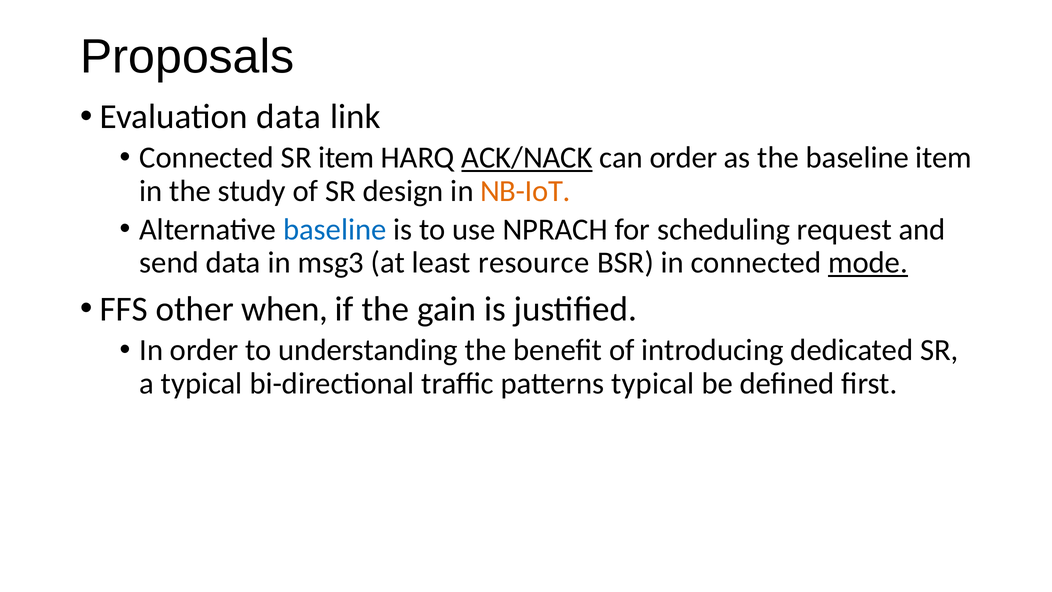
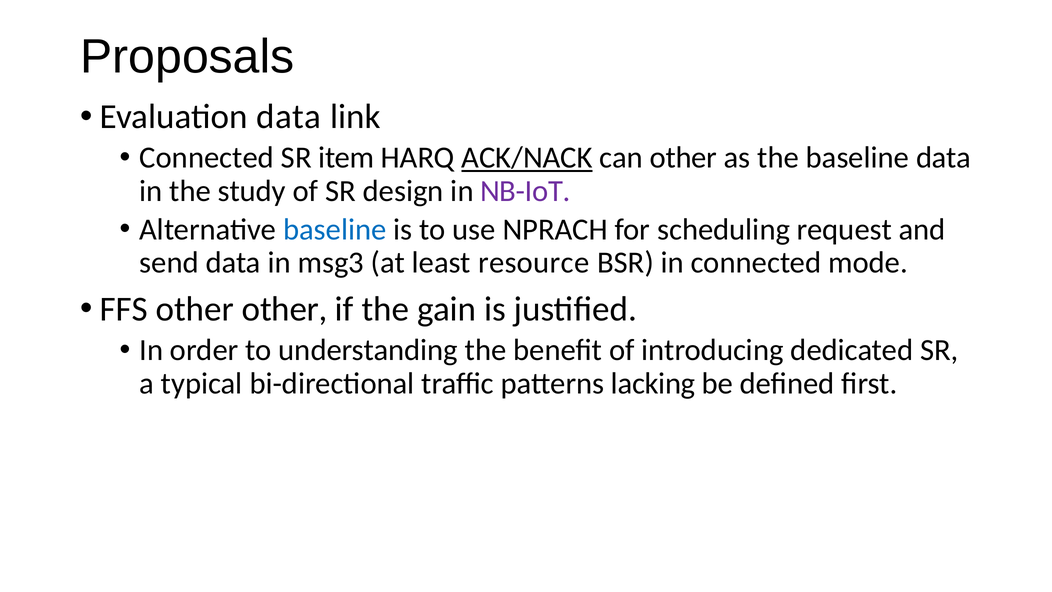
can order: order -> other (683, 158)
baseline item: item -> data (943, 158)
NB-IoT colour: orange -> purple (525, 191)
mode underline: present -> none (868, 263)
other when: when -> other (285, 309)
patterns typical: typical -> lacking (653, 383)
